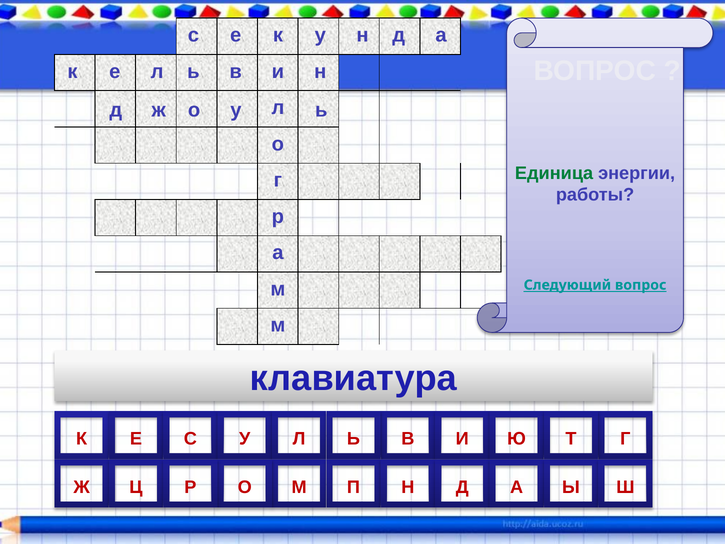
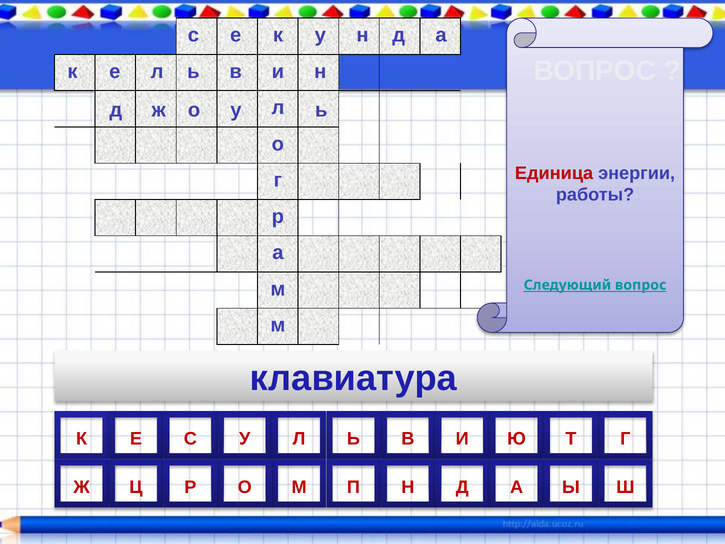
Единица colour: green -> red (554, 173)
